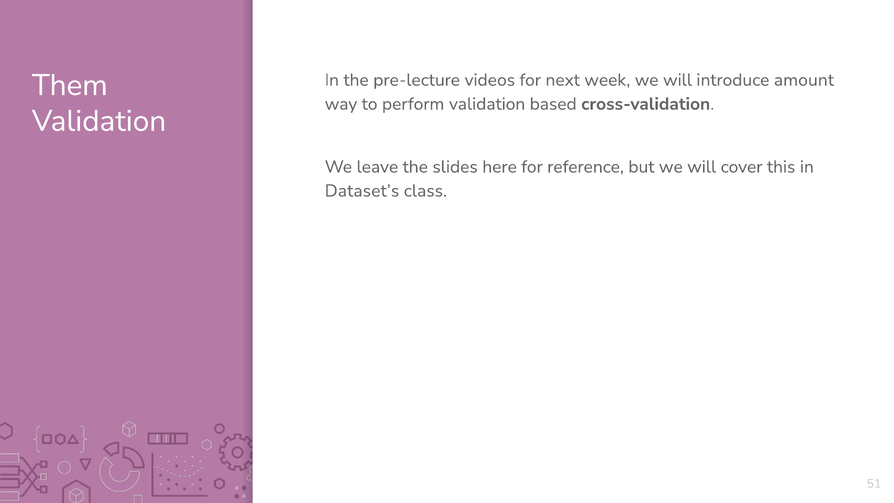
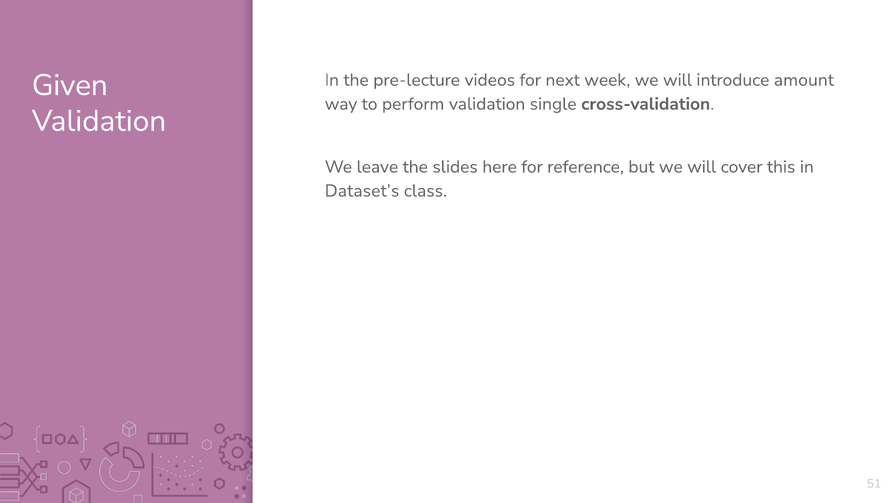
Them: Them -> Given (70, 85)
based: based -> single (553, 104)
